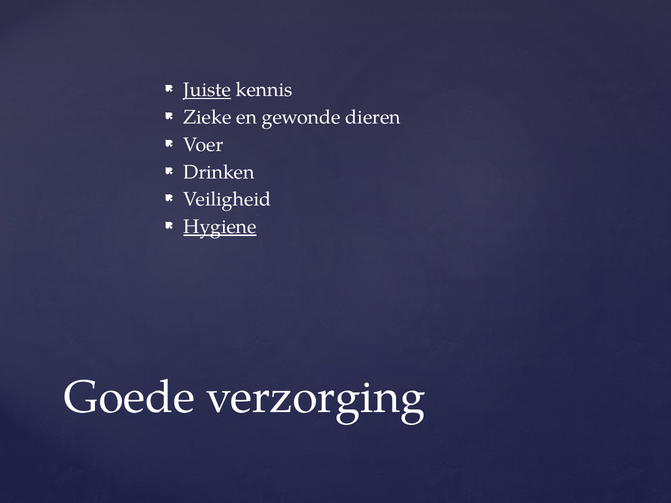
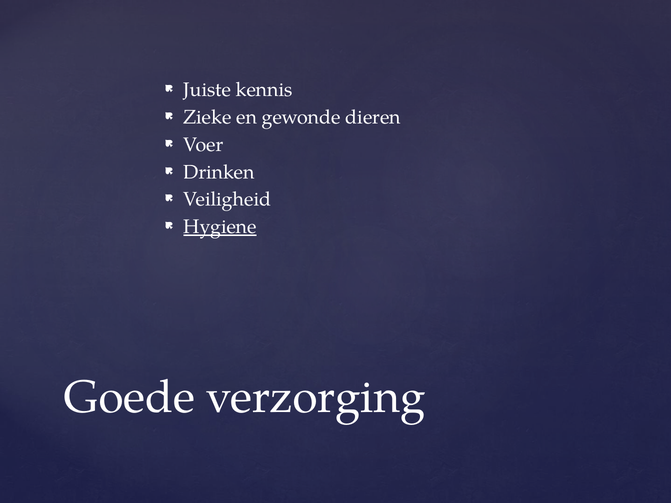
Juiste underline: present -> none (207, 90)
